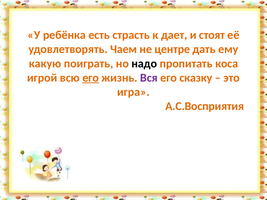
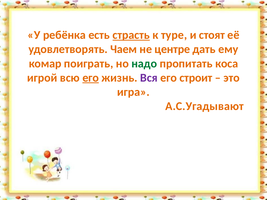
страсть underline: none -> present (131, 35)
дает: дает -> туре (174, 35)
какую: какую -> комар (45, 64)
надо colour: black -> green (144, 64)
сказку: сказку -> строит (196, 78)
А.С.Восприятия: А.С.Восприятия -> А.С.Угадывают (205, 106)
